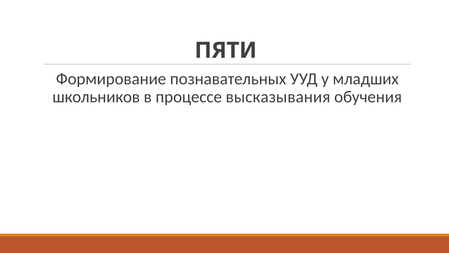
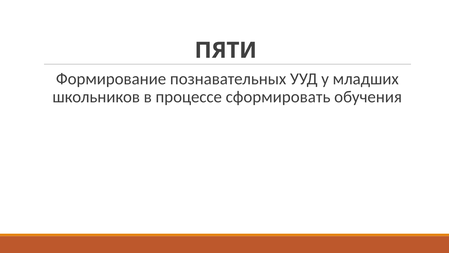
высказывания: высказывания -> сформировать (278, 97)
